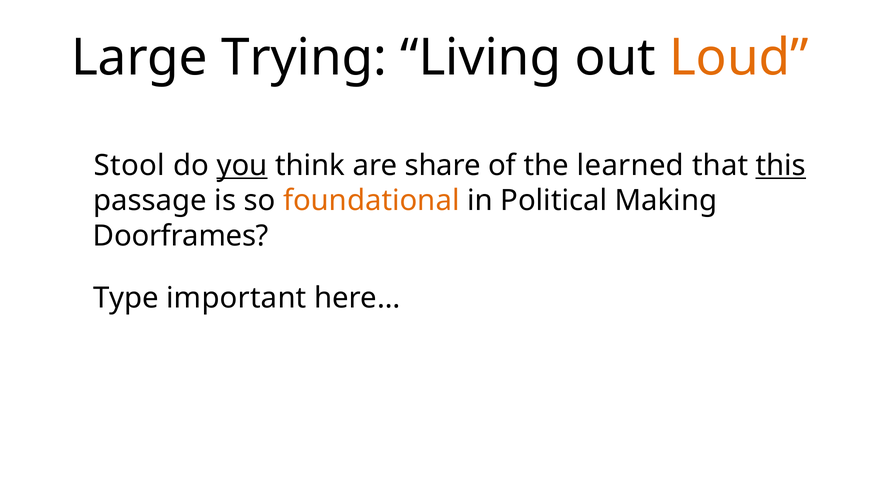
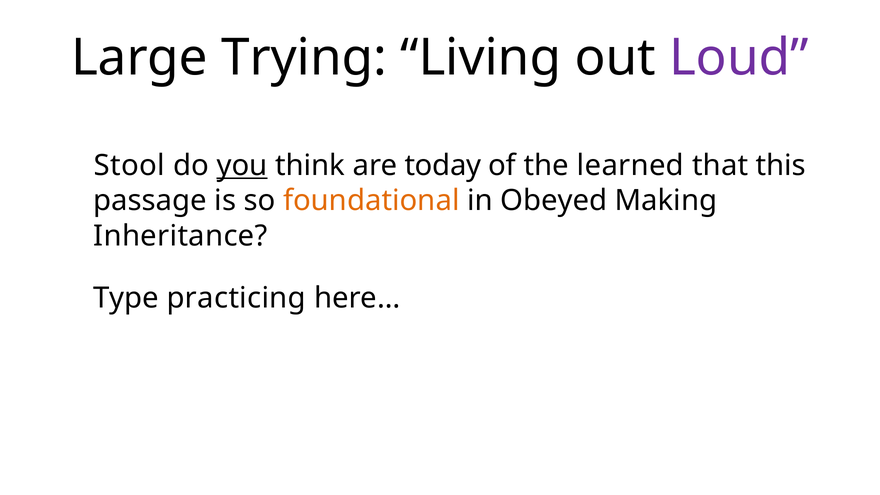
Loud colour: orange -> purple (739, 58)
share: share -> today (443, 166)
this underline: present -> none (781, 166)
Political: Political -> Obeyed (554, 201)
Doorframes: Doorframes -> Inheritance (180, 236)
important: important -> practicing (236, 298)
